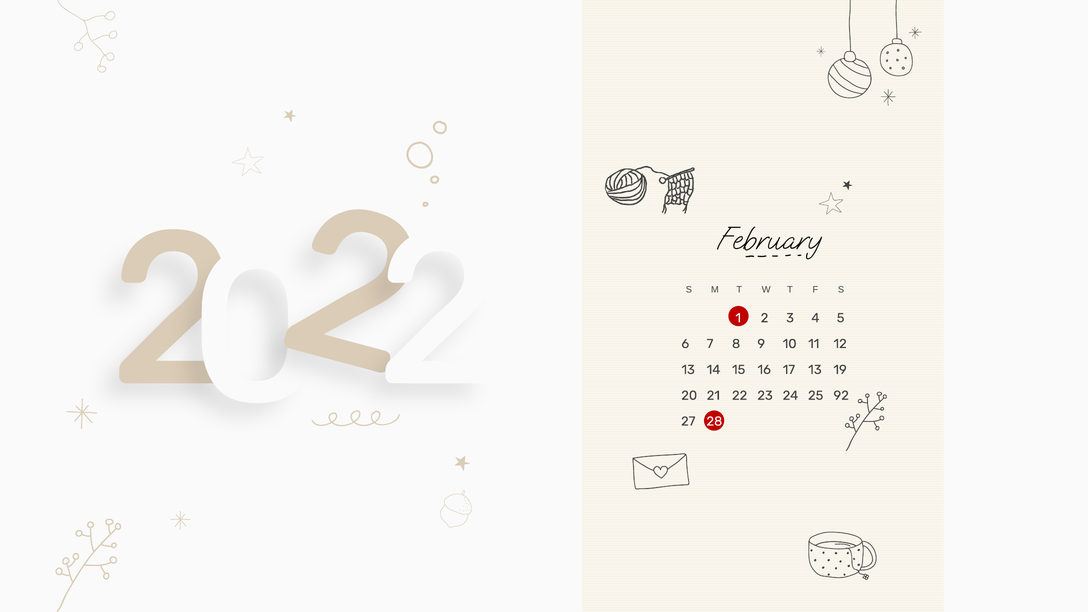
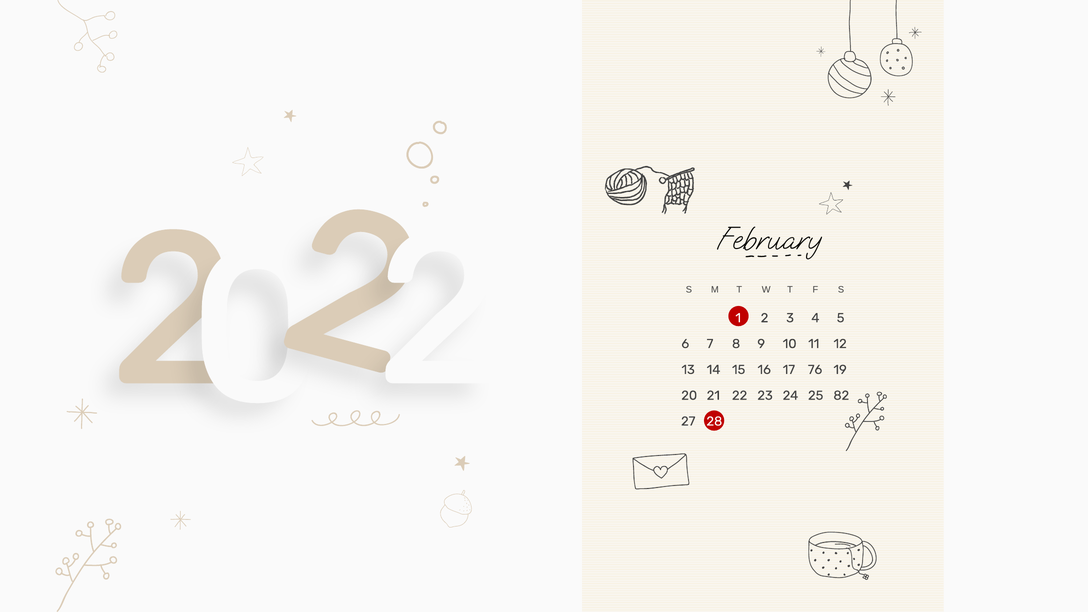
17 13: 13 -> 76 (815, 370)
92: 92 -> 82 (841, 395)
